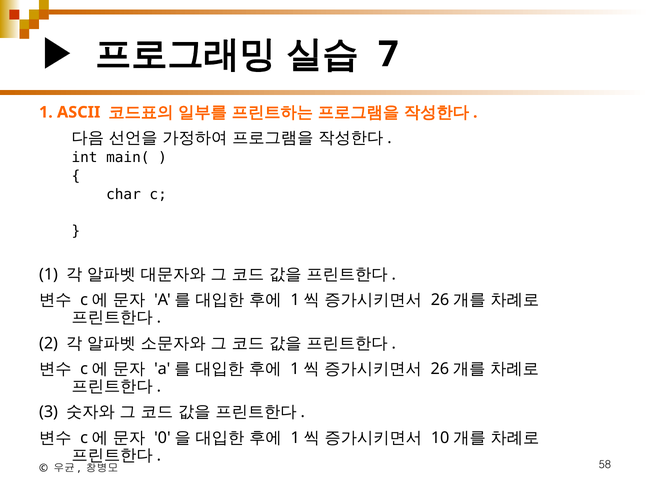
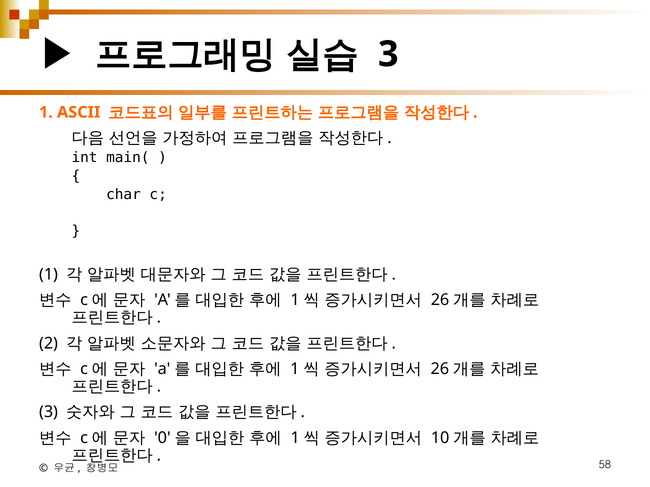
7: 7 -> 3 (388, 54)
